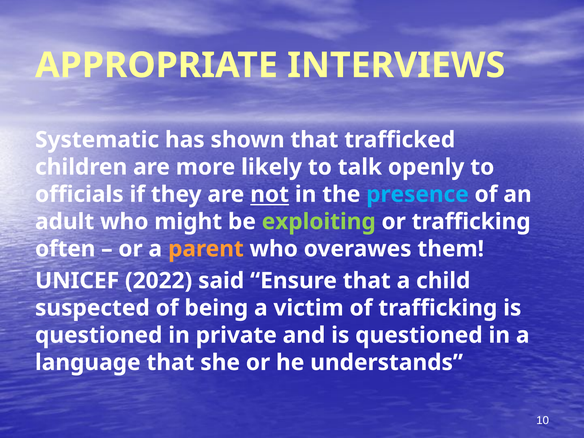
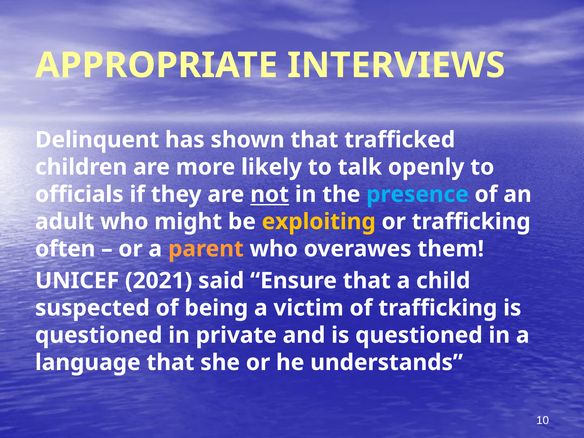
Systematic: Systematic -> Delinquent (97, 140)
exploiting colour: light green -> yellow (319, 222)
2022: 2022 -> 2021 (159, 281)
